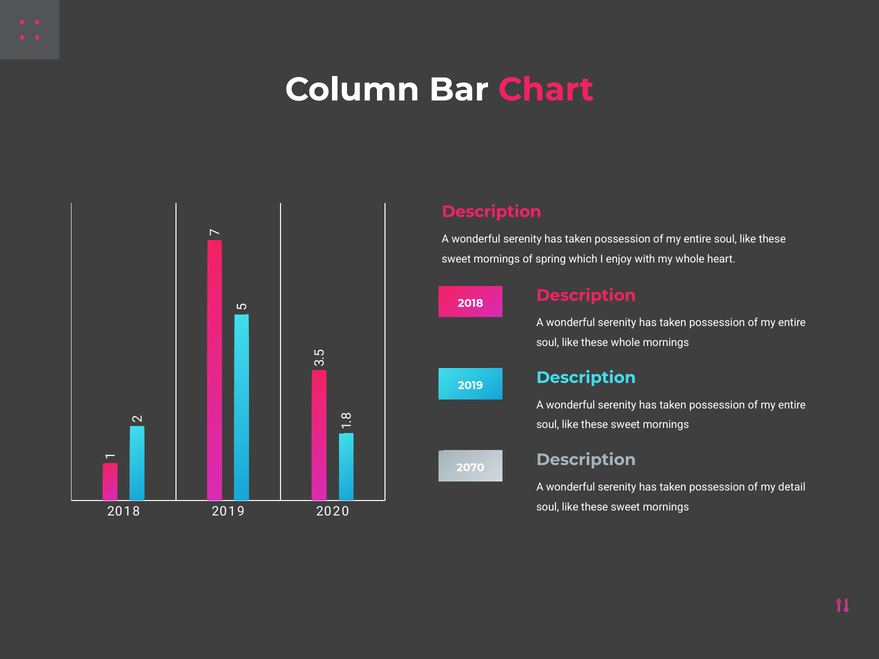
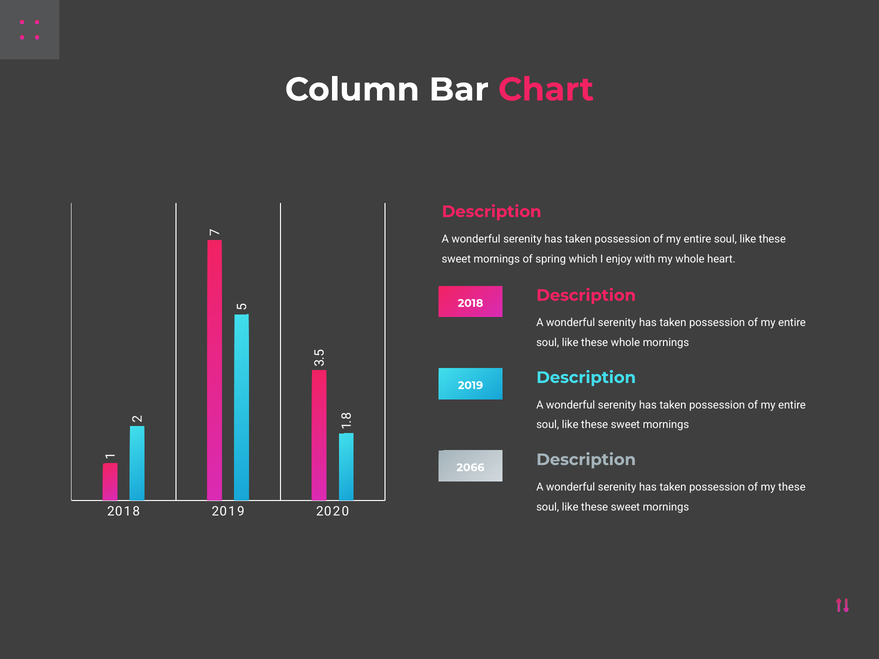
2070: 2070 -> 2066 (470, 468)
my detail: detail -> these (792, 487)
